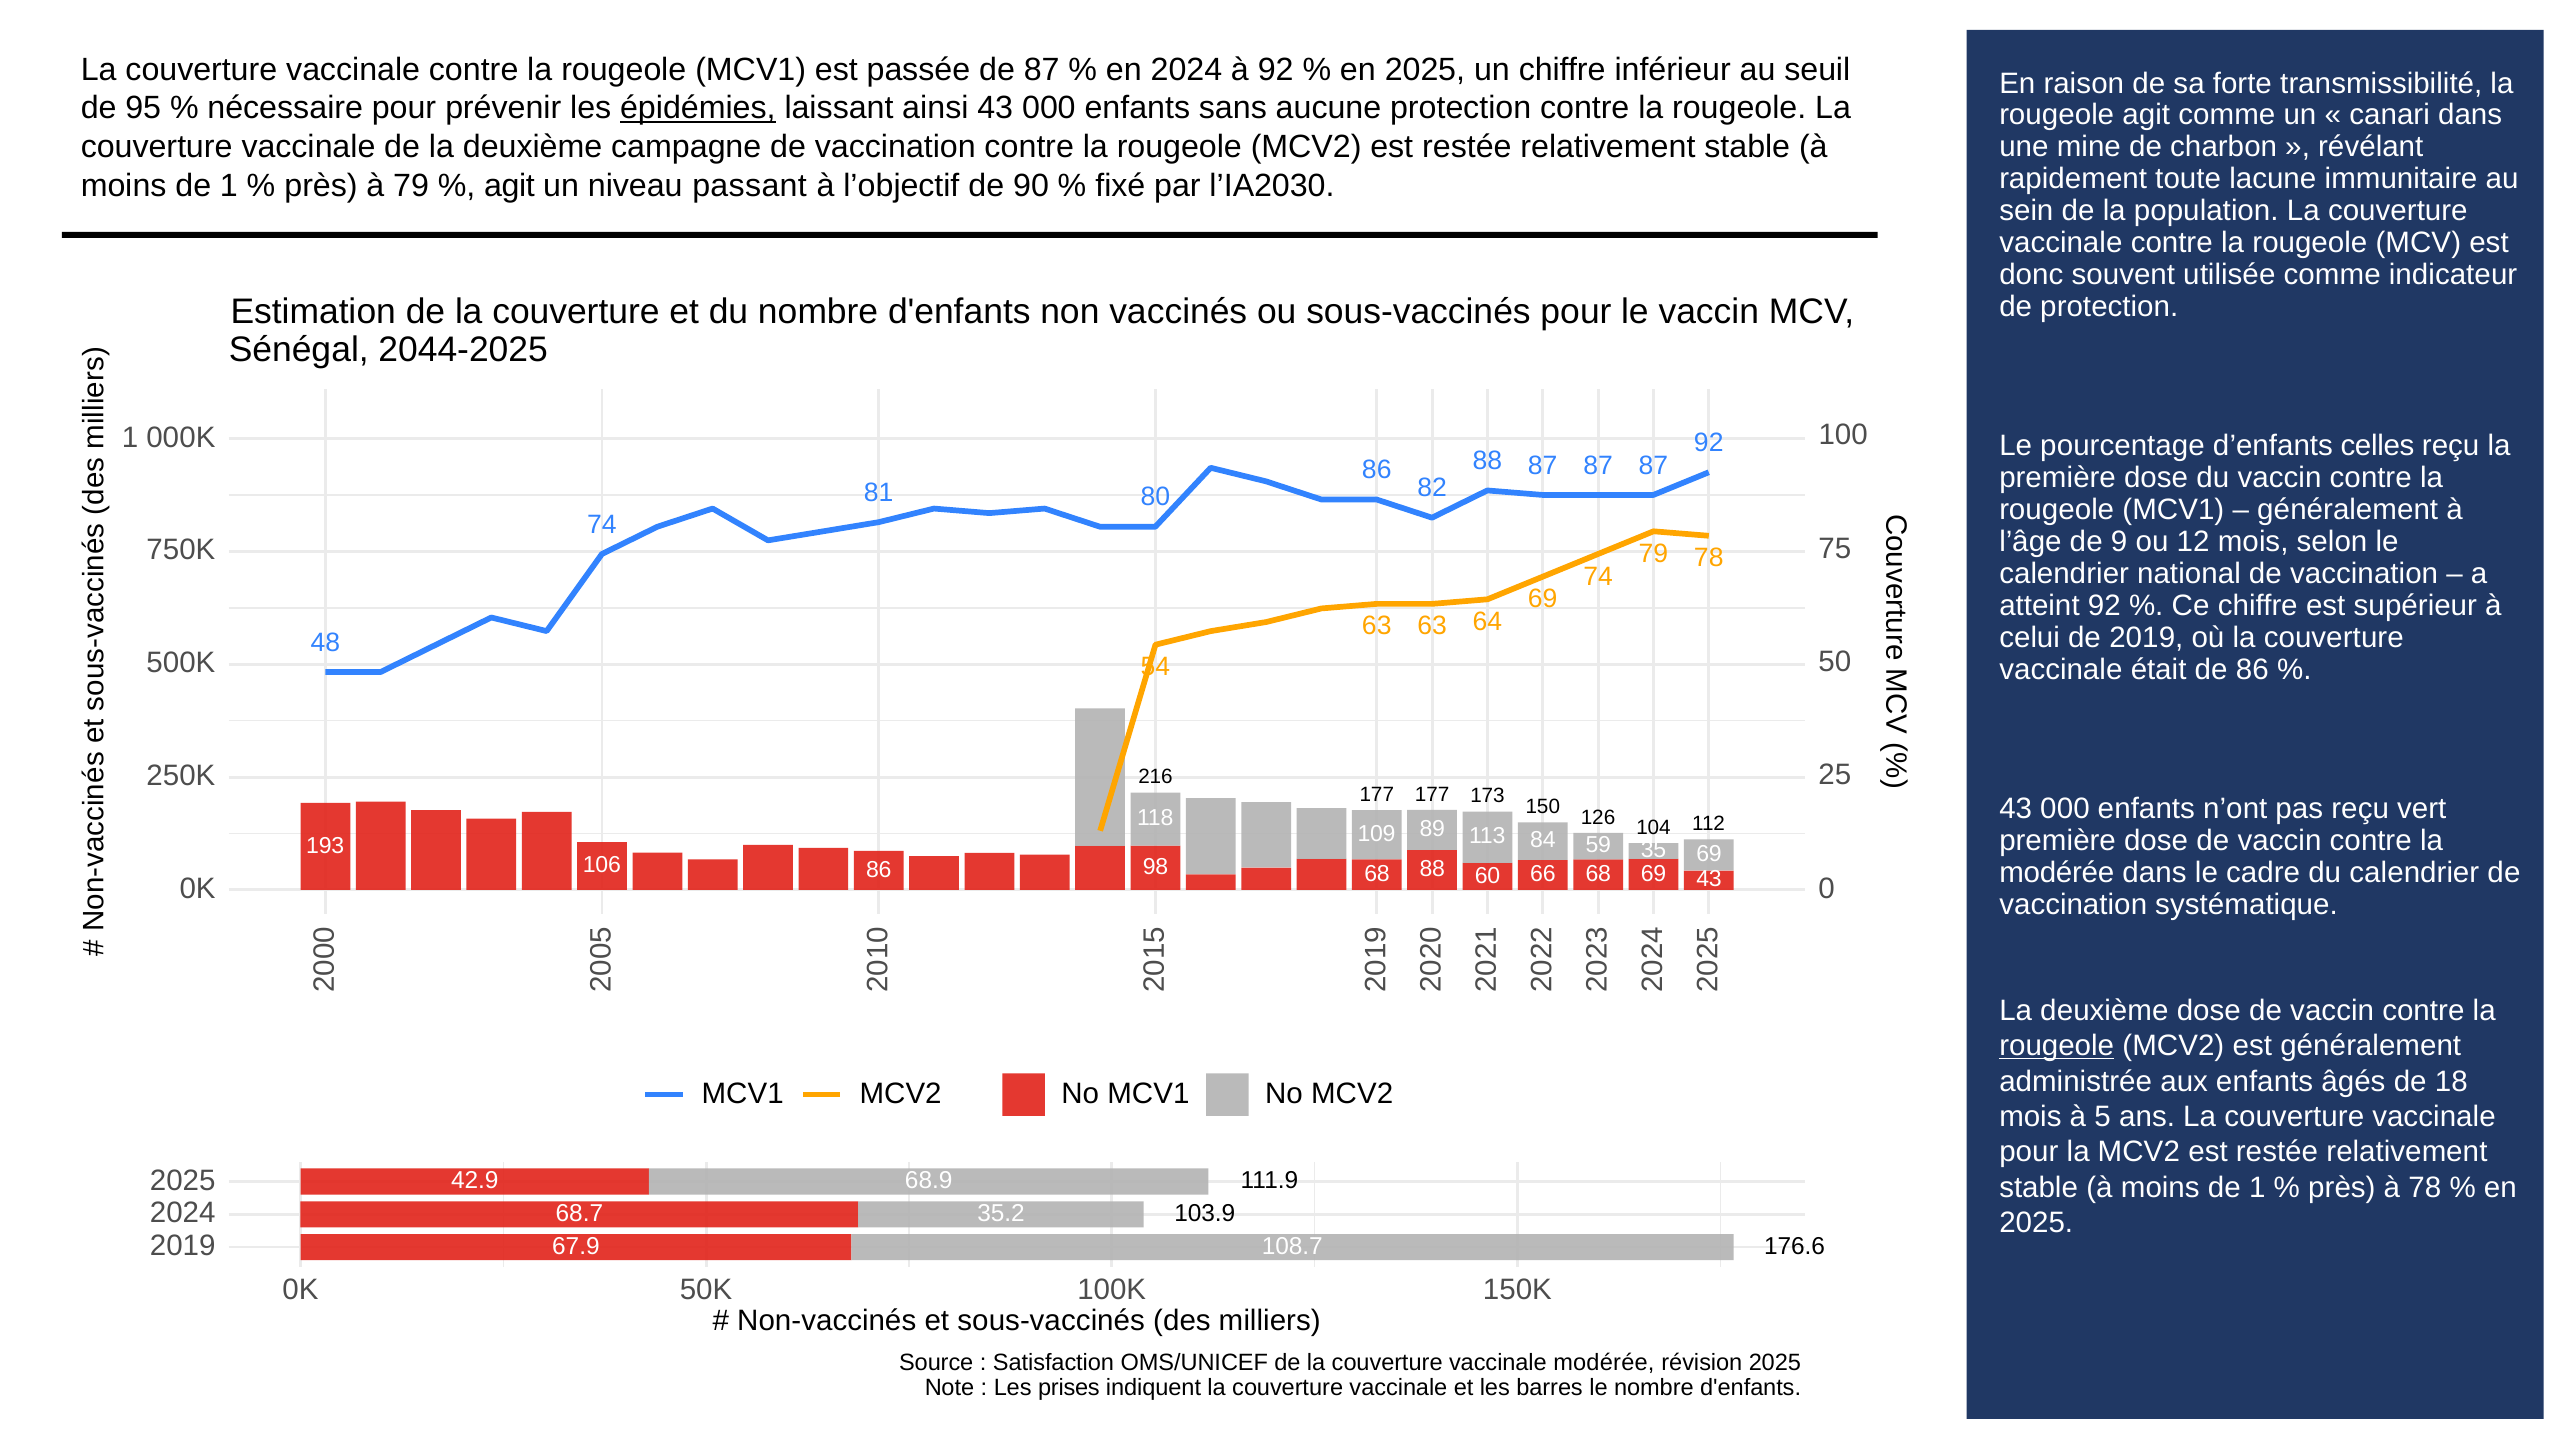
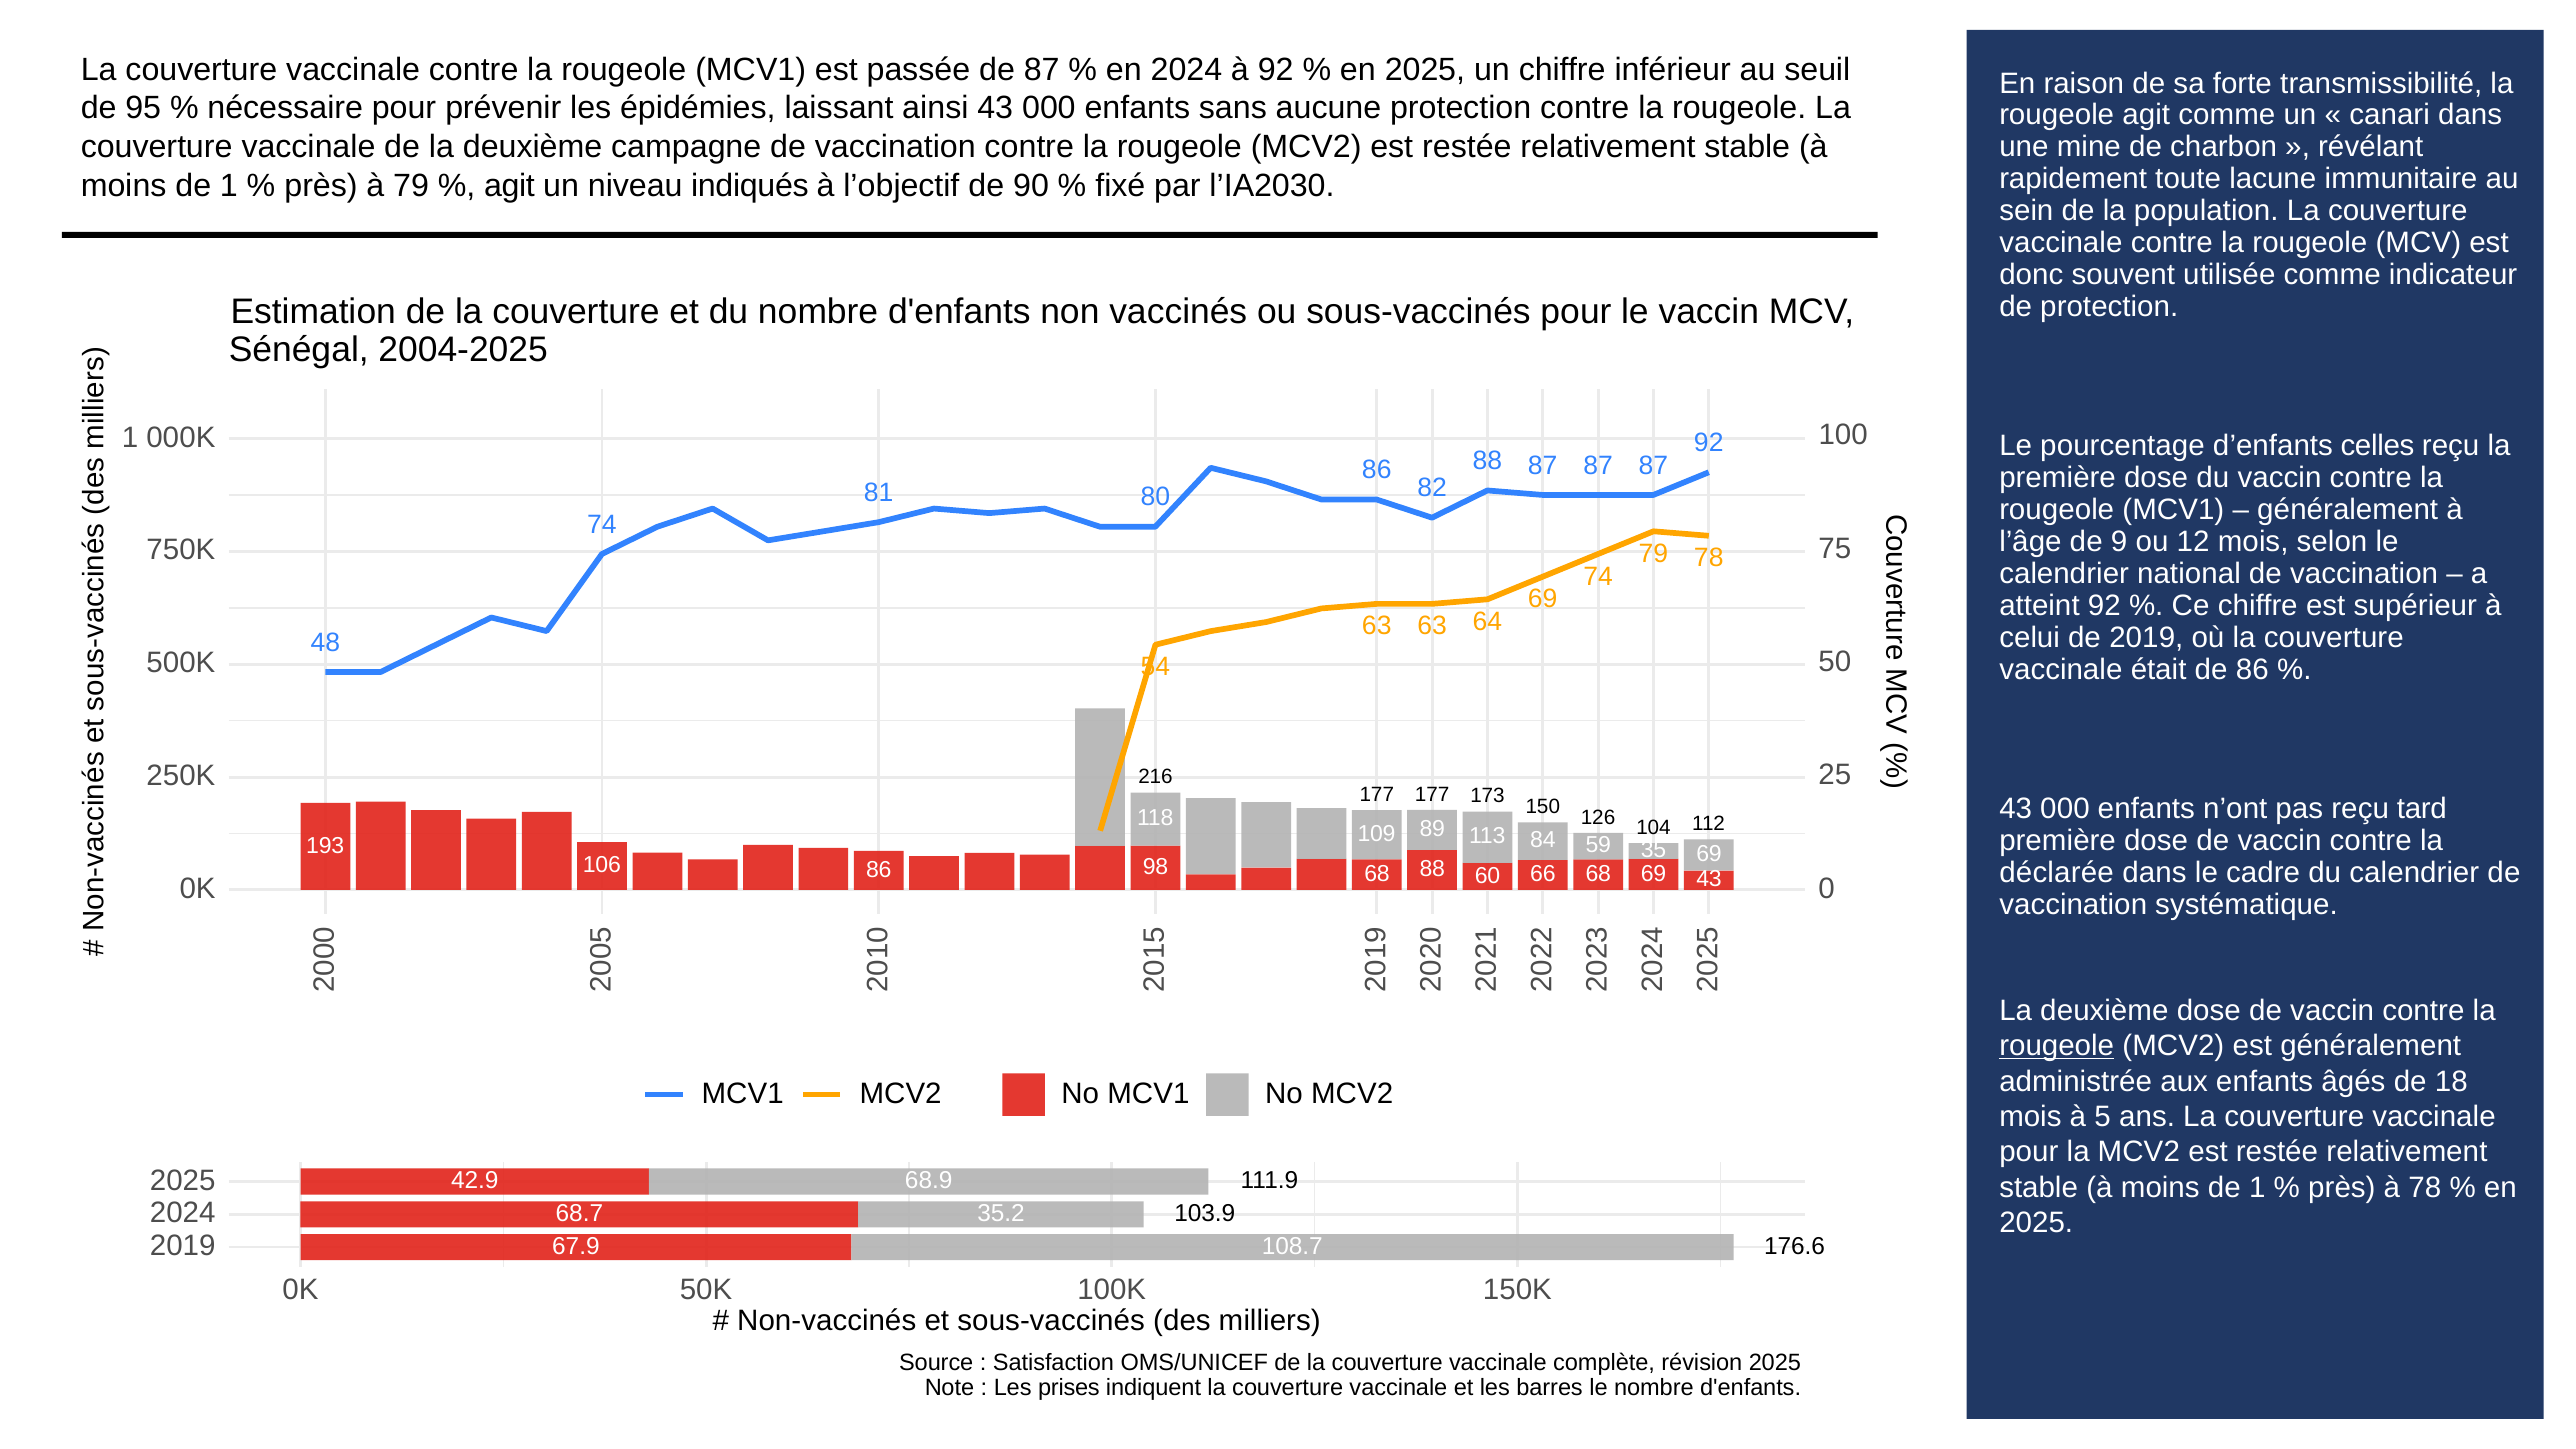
épidémies underline: present -> none (698, 108)
passant: passant -> indiqués (750, 186)
2044-2025: 2044-2025 -> 2004-2025 (463, 350)
vert: vert -> tard (2422, 809)
modérée: modérée -> déclarée (2057, 873)
vaccinale modérée: modérée -> complète (1604, 1363)
